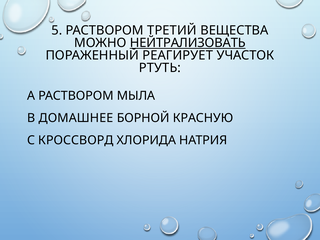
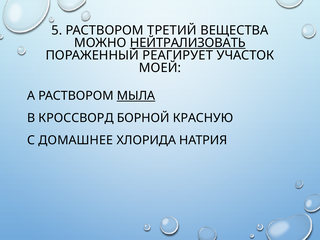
РТУТЬ: РТУТЬ -> МОЕЙ (160, 68)
МЫЛА underline: none -> present (136, 96)
ДОМАШНЕЕ: ДОМАШНЕЕ -> КРОССВОРД (76, 118)
КРОССВОРД: КРОССВОРД -> ДОМАШНЕЕ (76, 140)
